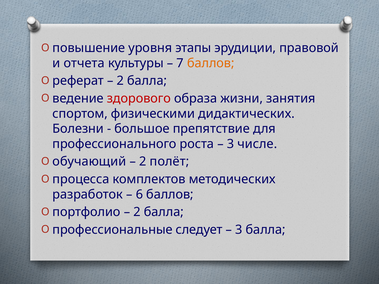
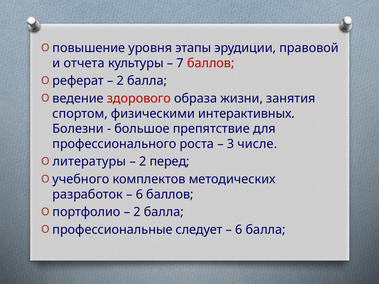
баллов colour: orange -> red (211, 63)
дидактических: дидактических -> интерактивных (247, 114)
обучающий: обучающий -> литературы (89, 162)
полёт: полёт -> перед (170, 162)
процесса: процесса -> учебного (81, 179)
3: 3 -> 6 (239, 230)
